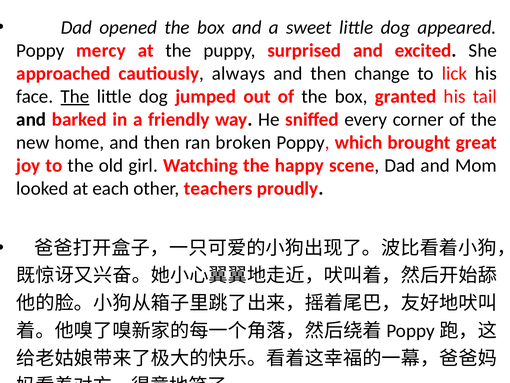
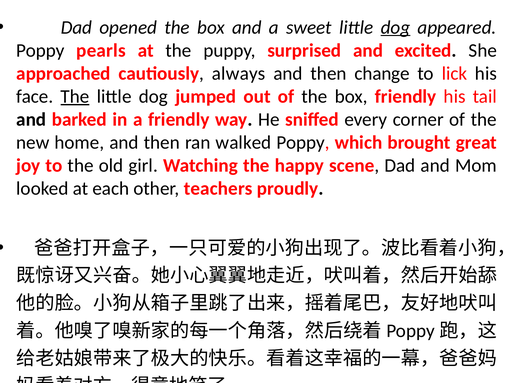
dog underline: none -> present (396, 27)
mercy: mercy -> pearls (101, 50)
box granted: granted -> friendly (406, 96)
broken: broken -> walked (244, 142)
